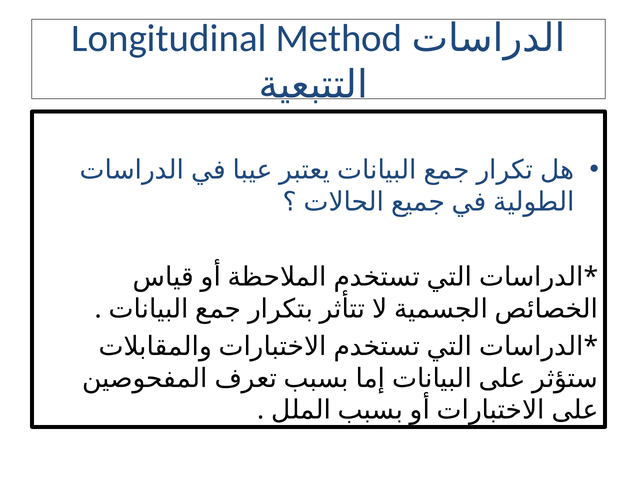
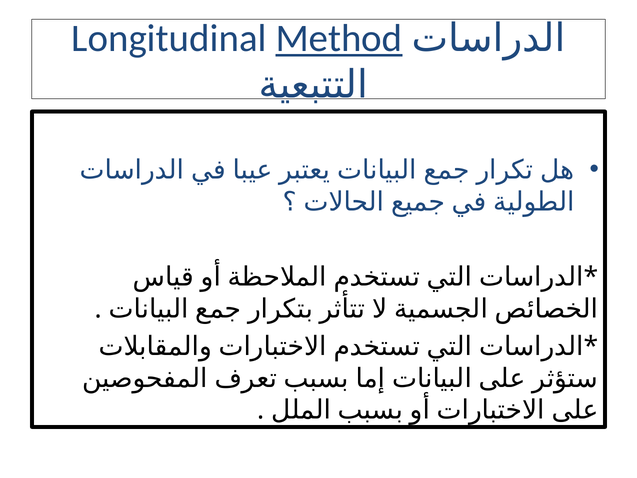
Method underline: none -> present (339, 38)
